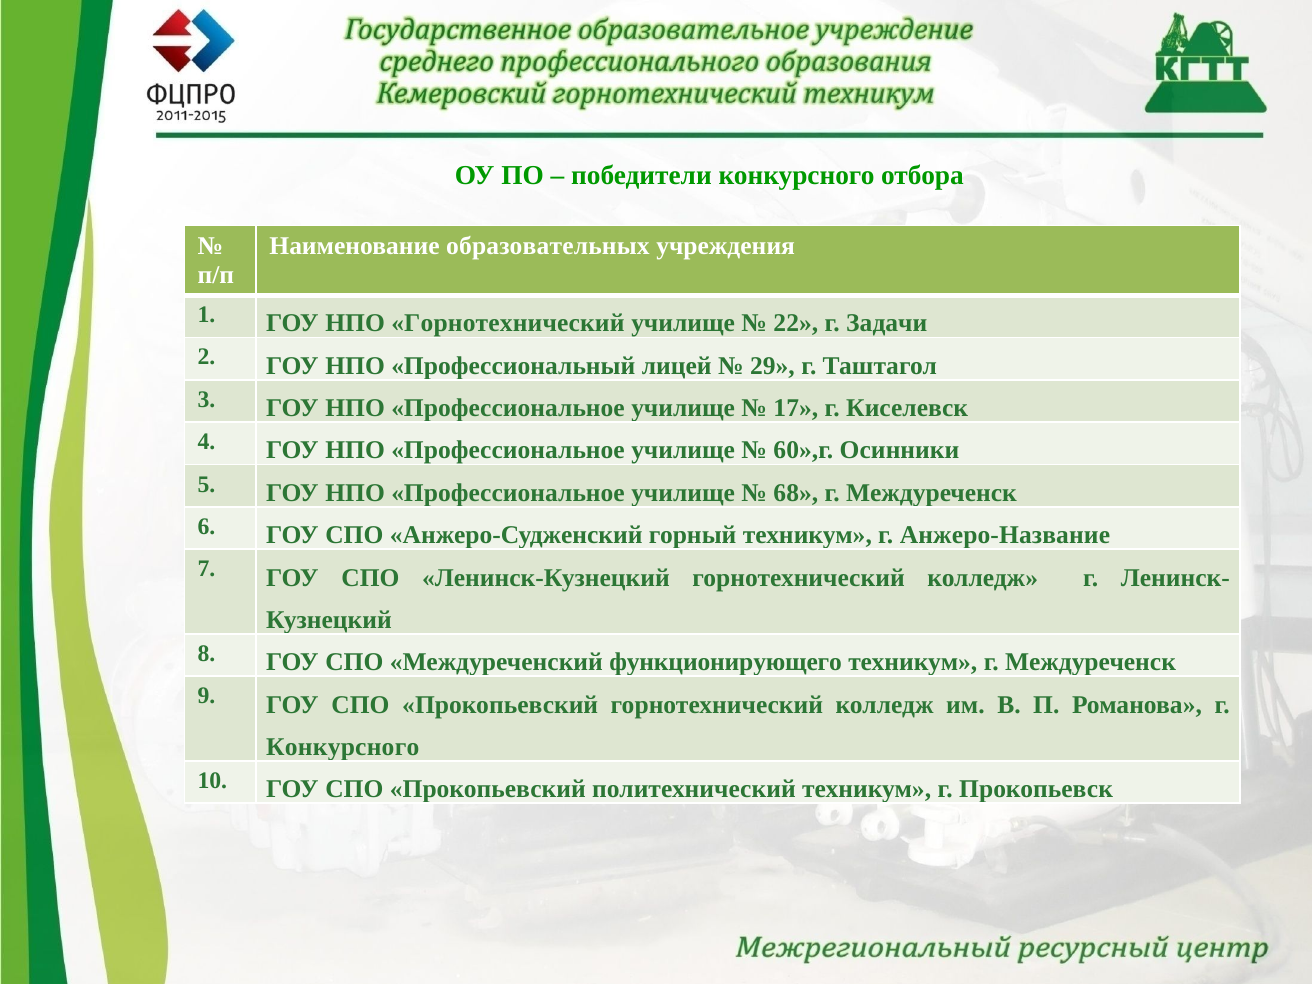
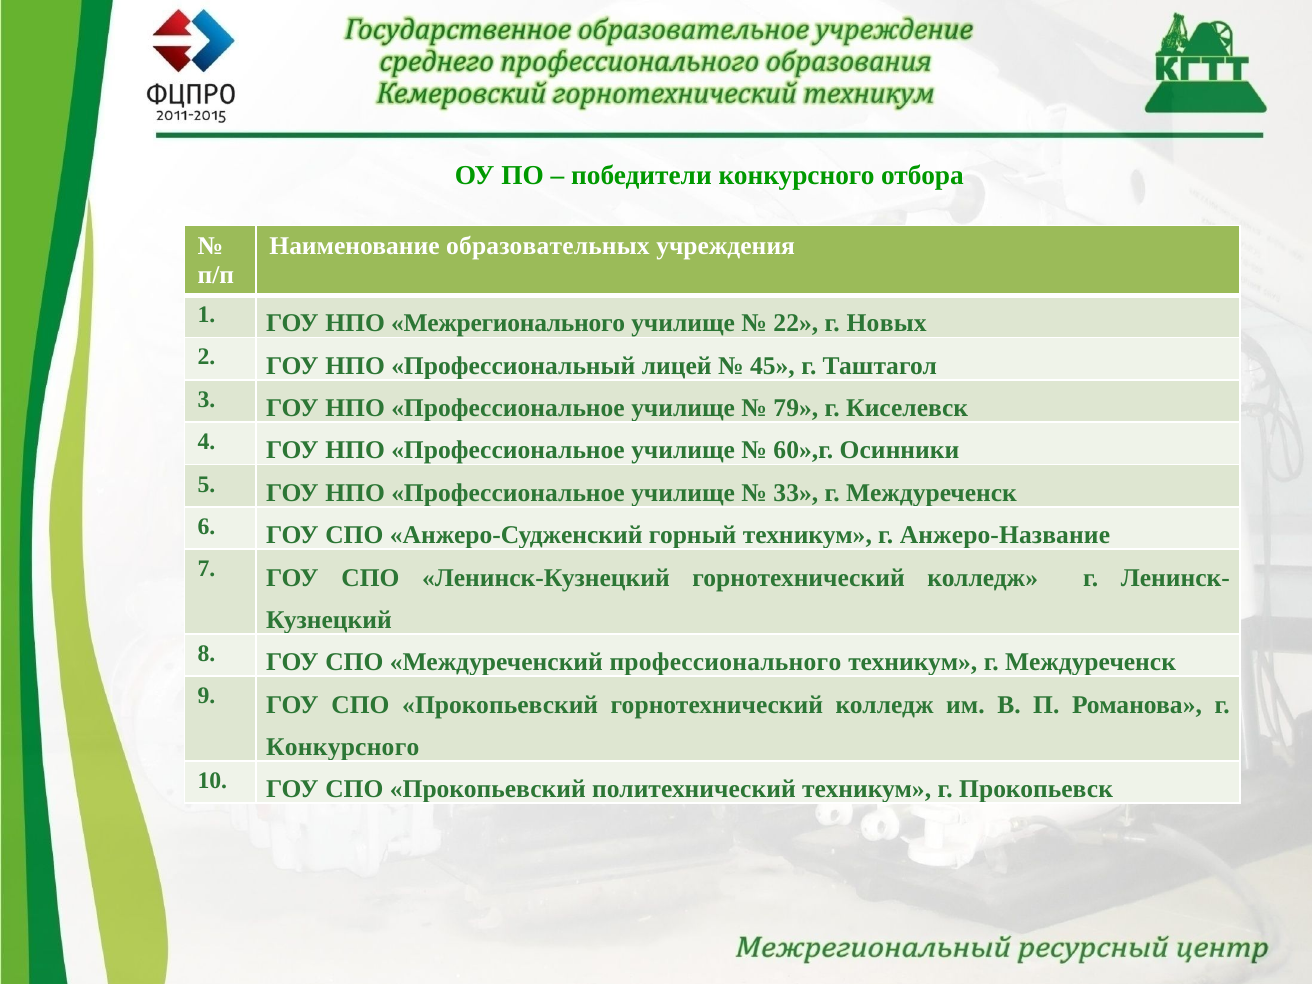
НПО Горнотехнический: Горнотехнический -> Межрегионального (508, 324)
Задачи: Задачи -> Новых (887, 324)
29: 29 -> 45 (772, 366)
17: 17 -> 79 (796, 408)
68: 68 -> 33 (796, 493)
функционирующего: функционирующего -> профессионального (725, 662)
